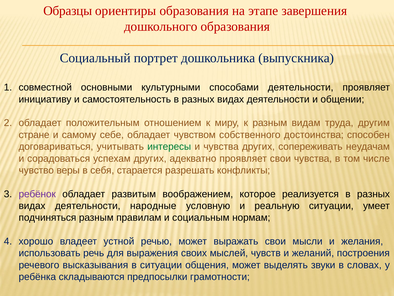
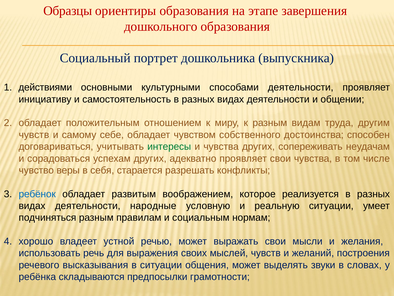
совместной: совместной -> действиями (45, 87)
стране: стране -> чувств (34, 135)
ребёнок colour: purple -> blue (37, 194)
